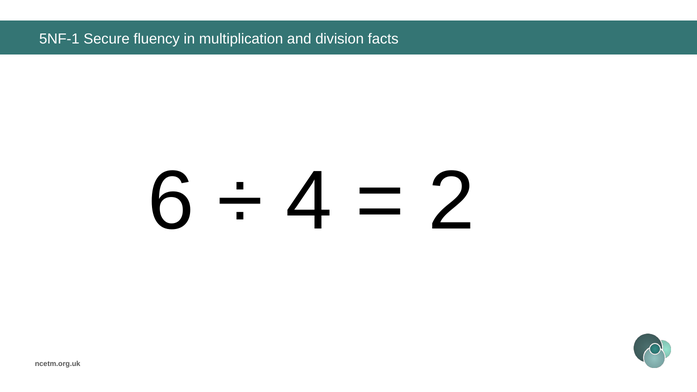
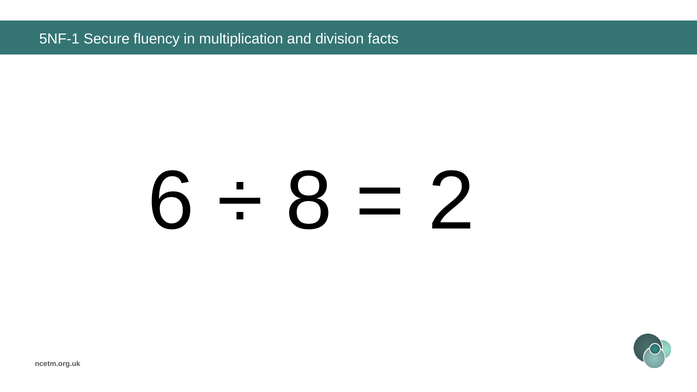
4: 4 -> 8 (309, 201)
